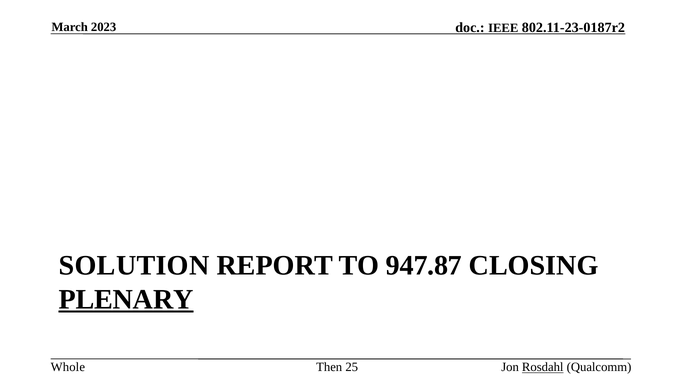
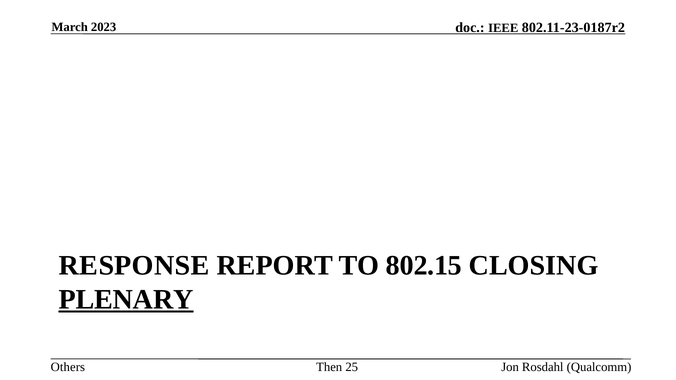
SOLUTION: SOLUTION -> RESPONSE (134, 266)
947.87: 947.87 -> 802.15 (424, 266)
Whole: Whole -> Others (68, 368)
Rosdahl underline: present -> none (543, 368)
